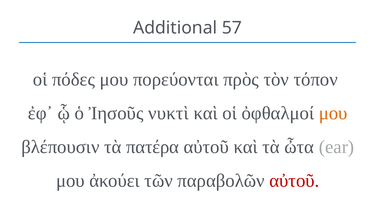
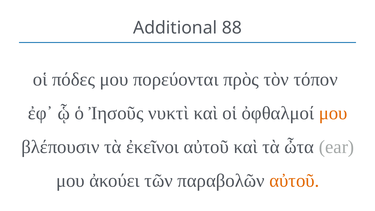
57: 57 -> 88 (232, 28)
πατέρα: πατέρα -> ἐκεῖνοι (153, 147)
αὐτοῦ colour: red -> orange (294, 181)
